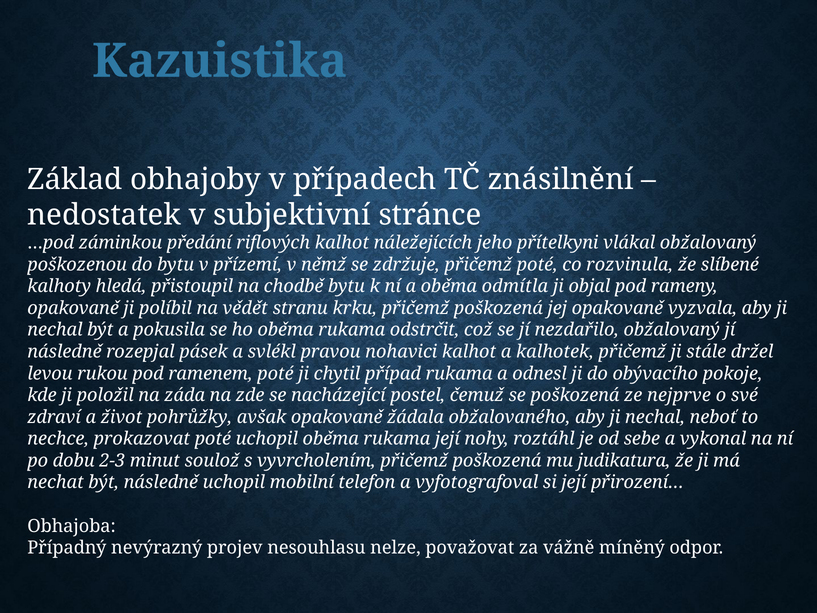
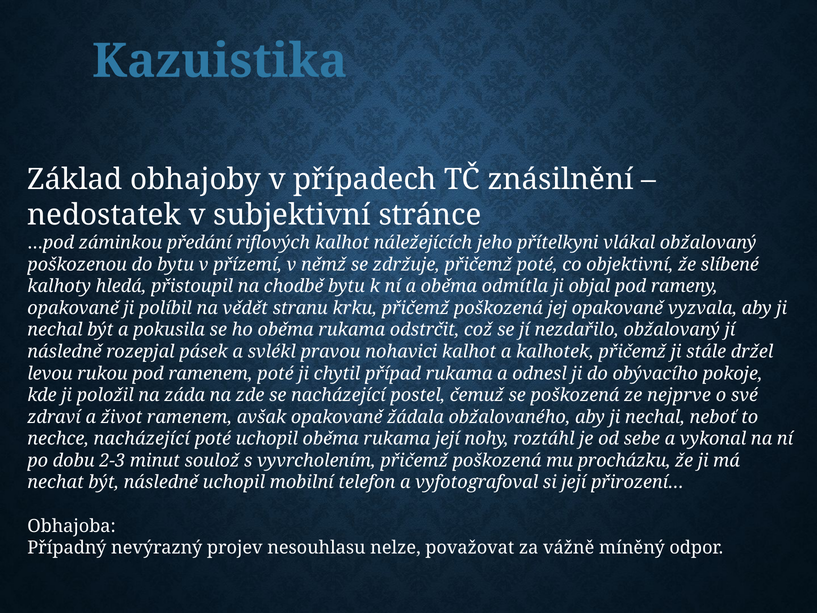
rozvinula: rozvinula -> objektivní (630, 264)
život pohrůžky: pohrůžky -> ramenem (189, 417)
nechce prokazovat: prokazovat -> nacházející (142, 439)
judikatura: judikatura -> procházku (624, 460)
